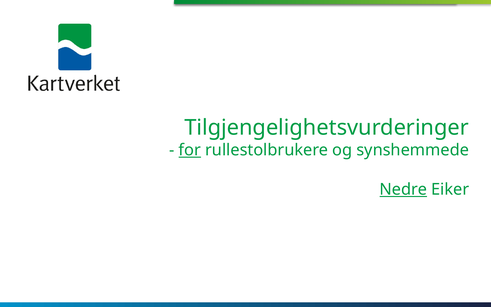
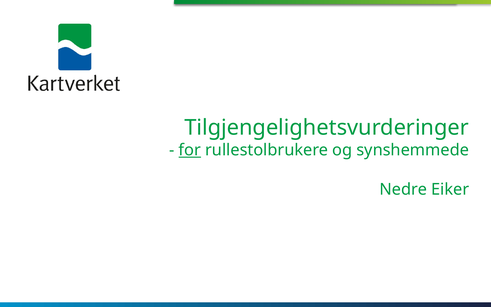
Nedre underline: present -> none (403, 189)
